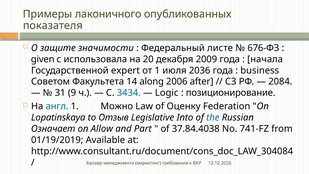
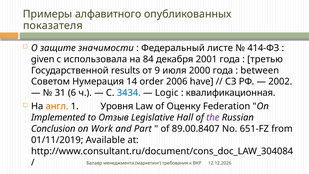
лаконичного: лаконичного -> алфавитного (108, 14)
676-ФЗ: 676-ФЗ -> 414-ФЗ (263, 48)
20: 20 -> 84 (148, 59)
2009: 2009 -> 2001 (206, 59)
начала: начала -> третью (265, 59)
expert: expert -> results (126, 70)
от 1: 1 -> 9 (157, 70)
2036: 2036 -> 2000 (200, 70)
business: business -> between (260, 70)
Факультета: Факультета -> Нумерация (98, 82)
along: along -> order (152, 82)
after: after -> have (202, 82)
2084: 2084 -> 2002 (280, 82)
9: 9 -> 6 (72, 93)
позиционирование: позиционирование -> квалификационная (231, 93)
англ colour: blue -> orange (57, 106)
Можно: Можно -> Уровня (117, 106)
Lopatinskaya: Lopatinskaya -> Implemented (58, 117)
Into: Into -> Hall (185, 117)
the colour: blue -> purple (213, 117)
Означает: Означает -> Conclusion (53, 129)
Allow: Allow -> Work (102, 129)
37.84.4038: 37.84.4038 -> 89.00.8407 (196, 129)
741-FZ: 741-FZ -> 651-FZ (254, 129)
01/19/2019: 01/19/2019 -> 01/11/2019 (57, 140)
